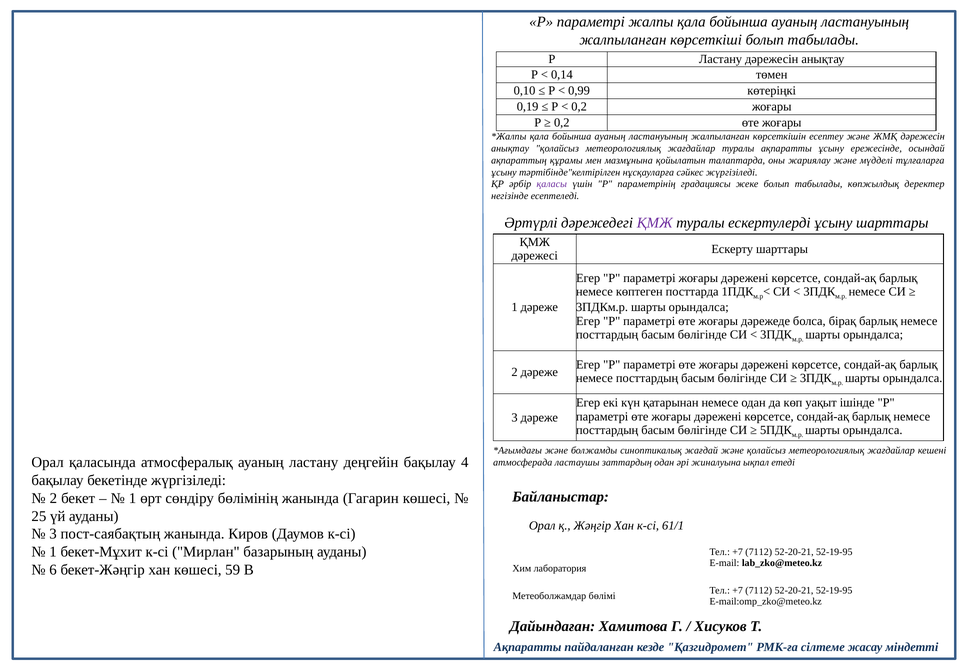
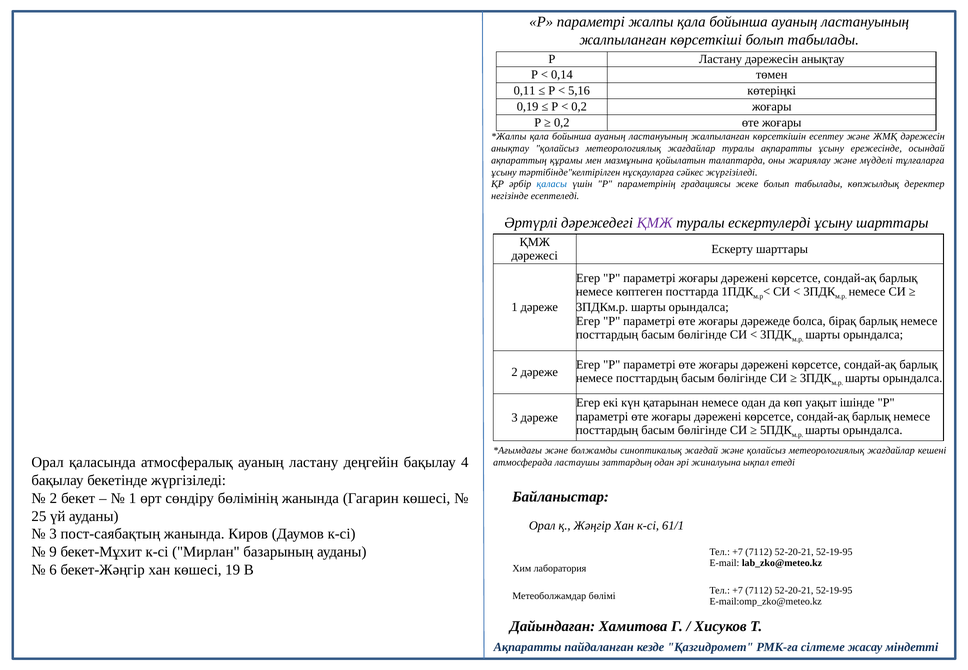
0,10: 0,10 -> 0,11 (525, 91)
0,99: 0,99 -> 5,16 (579, 91)
қаласы colour: purple -> blue (552, 184)
1: 1 -> 9 (53, 552)
59: 59 -> 19 (233, 570)
